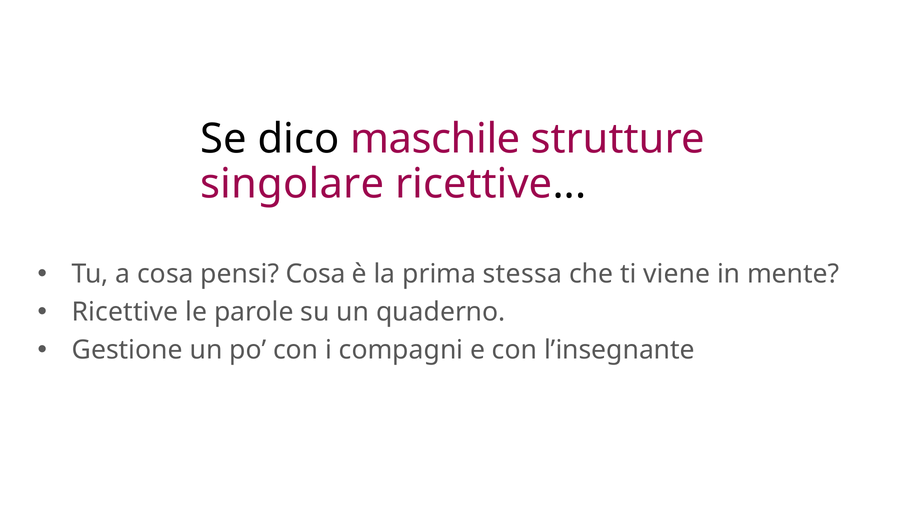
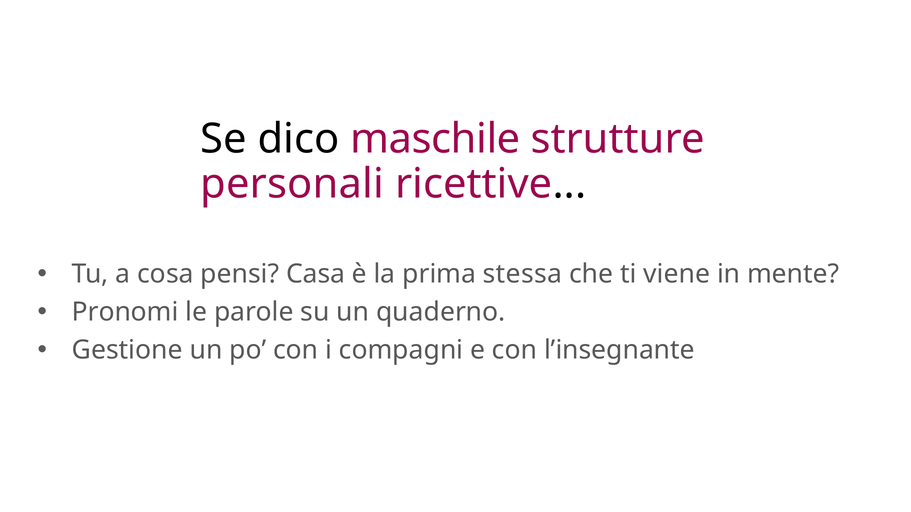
singolare: singolare -> personali (292, 184)
pensi Cosa: Cosa -> Casa (316, 274)
Ricettive: Ricettive -> Pronomi (125, 312)
